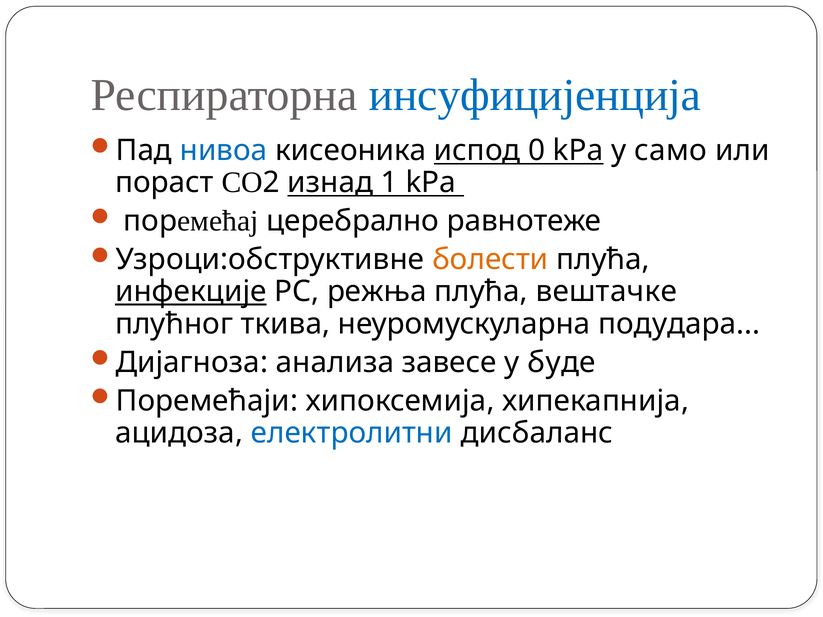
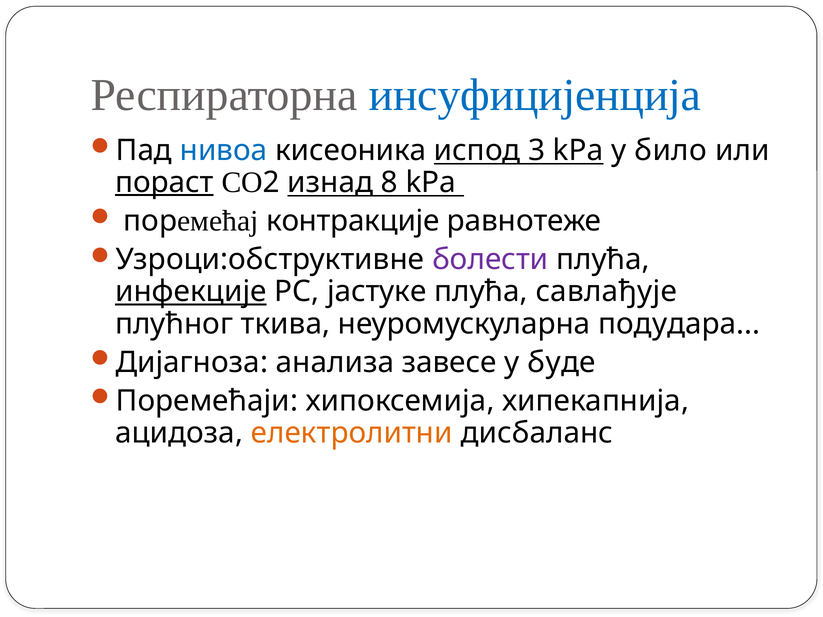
0: 0 -> 3 (537, 150)
само: само -> било (671, 150)
пораст underline: none -> present (164, 182)
1: 1 -> 8 (389, 182)
церебрално: церебрално -> контракције (353, 221)
болести colour: orange -> purple (490, 260)
режња: режња -> јастуке (377, 292)
вештачке: вештачке -> савлађује (606, 292)
електролитни colour: blue -> orange (352, 433)
